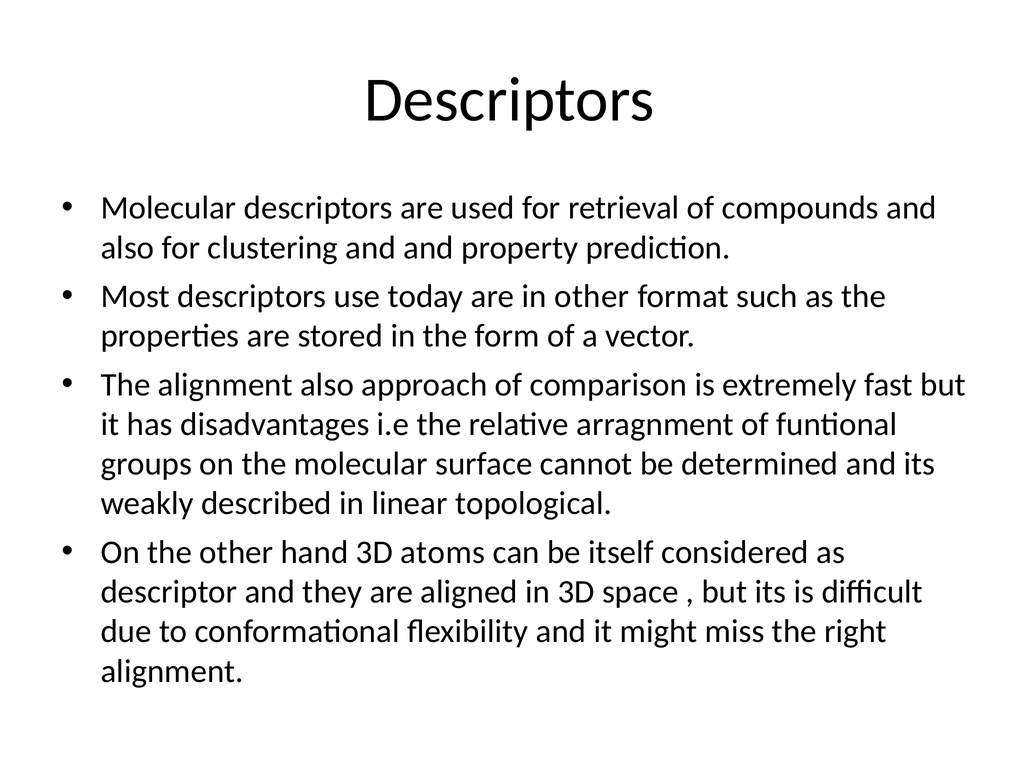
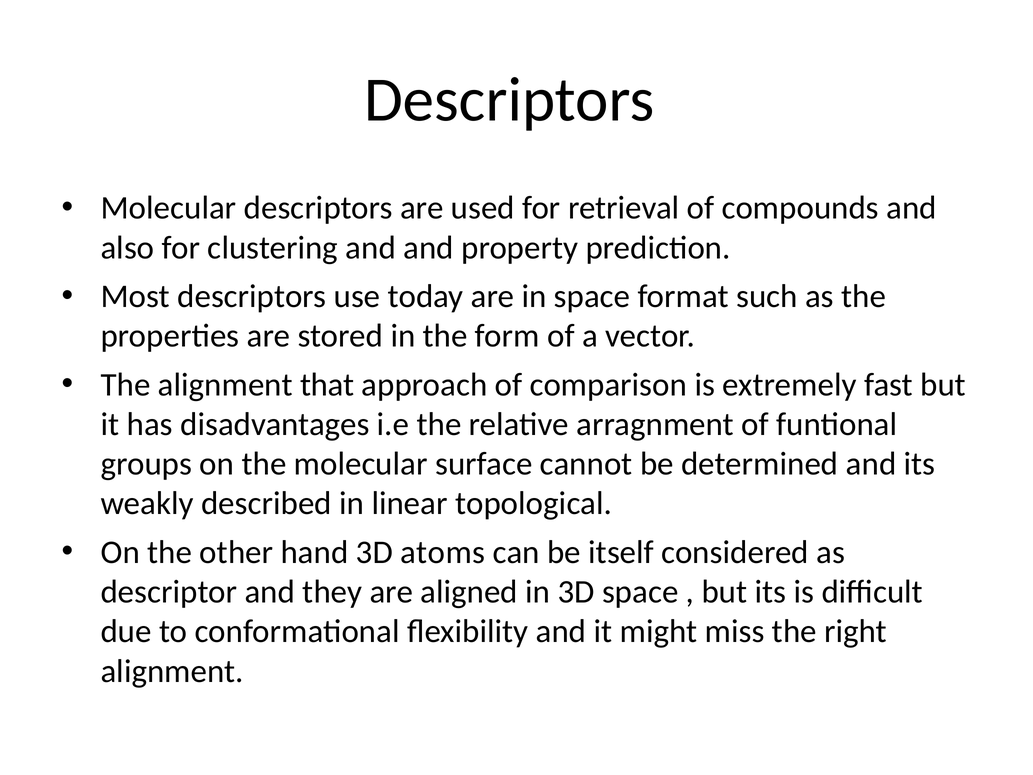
in other: other -> space (592, 296)
alignment also: also -> that (327, 385)
